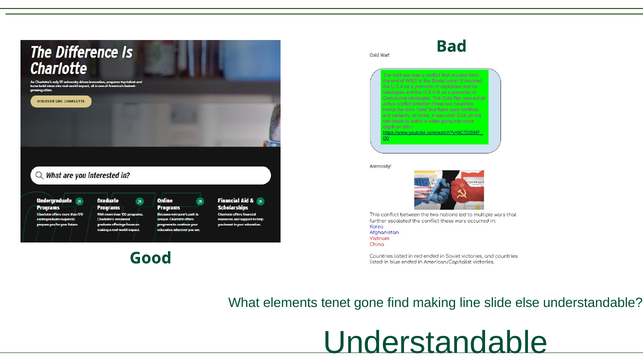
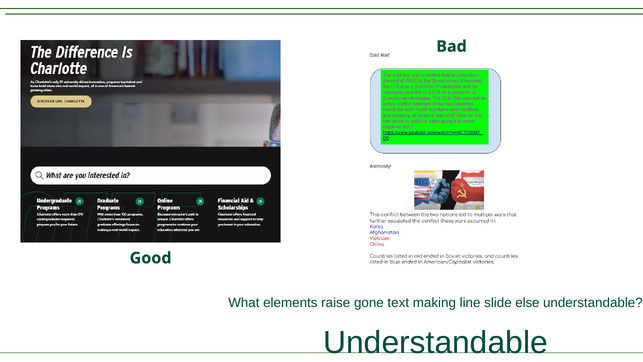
tenet: tenet -> raise (336, 303)
find: find -> text (398, 303)
